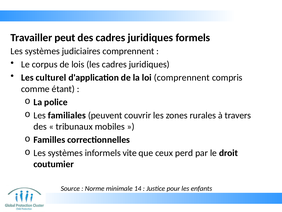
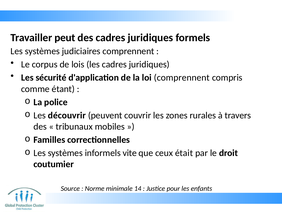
culturel: culturel -> sécurité (51, 77)
familiales: familiales -> découvrir (67, 115)
perd: perd -> était (184, 153)
